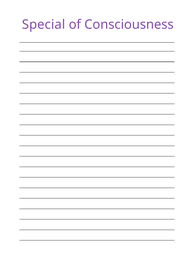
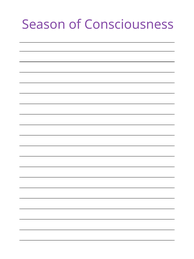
Special: Special -> Season (44, 24)
